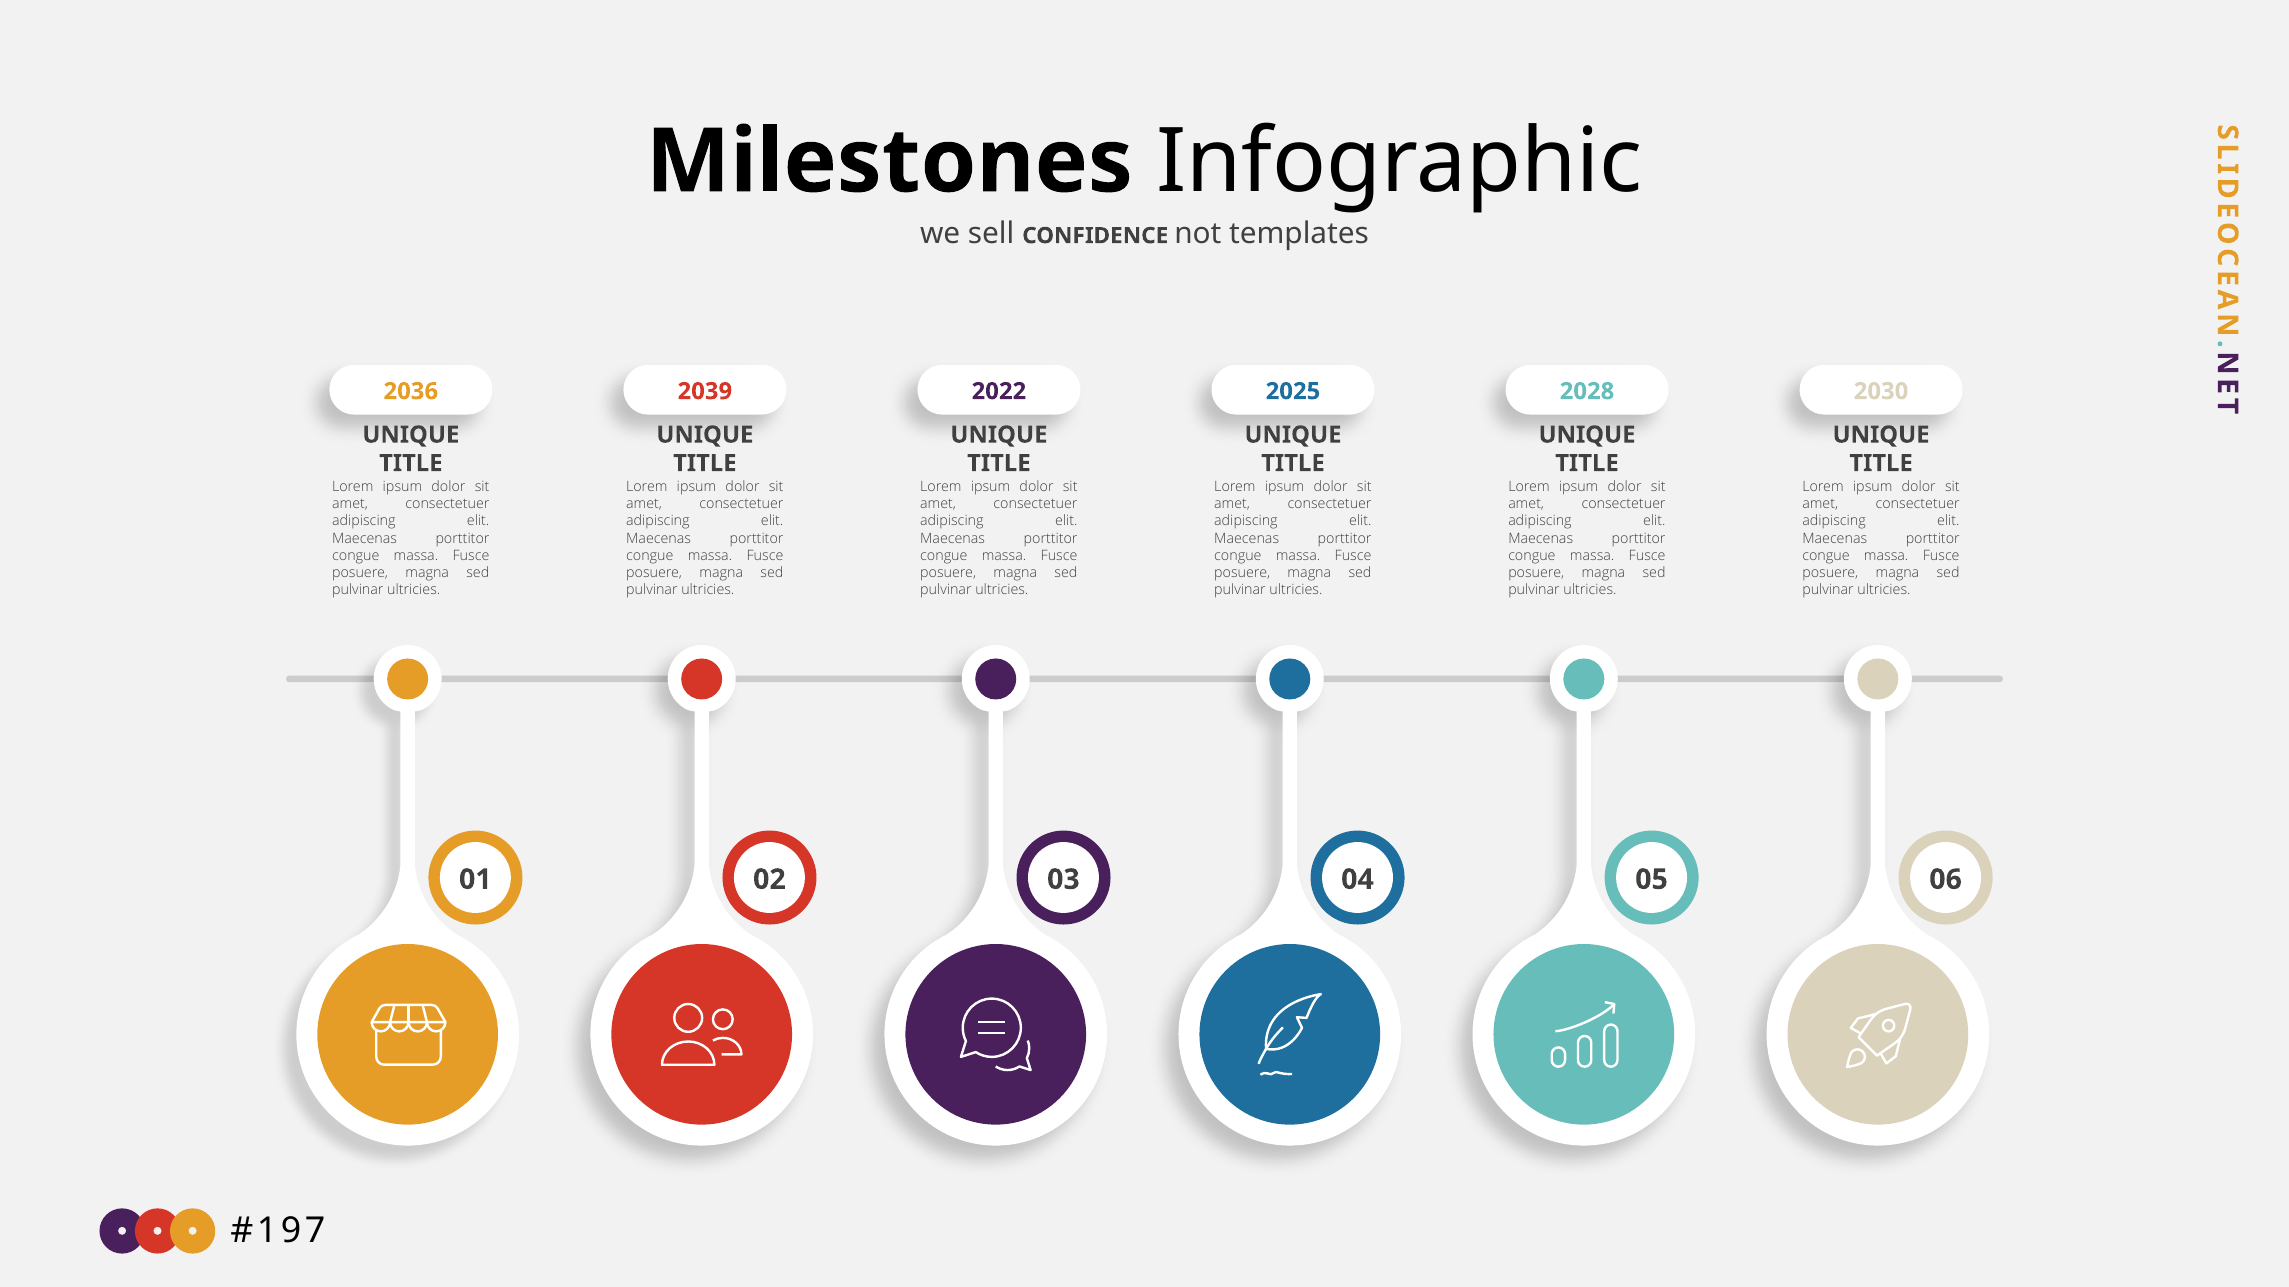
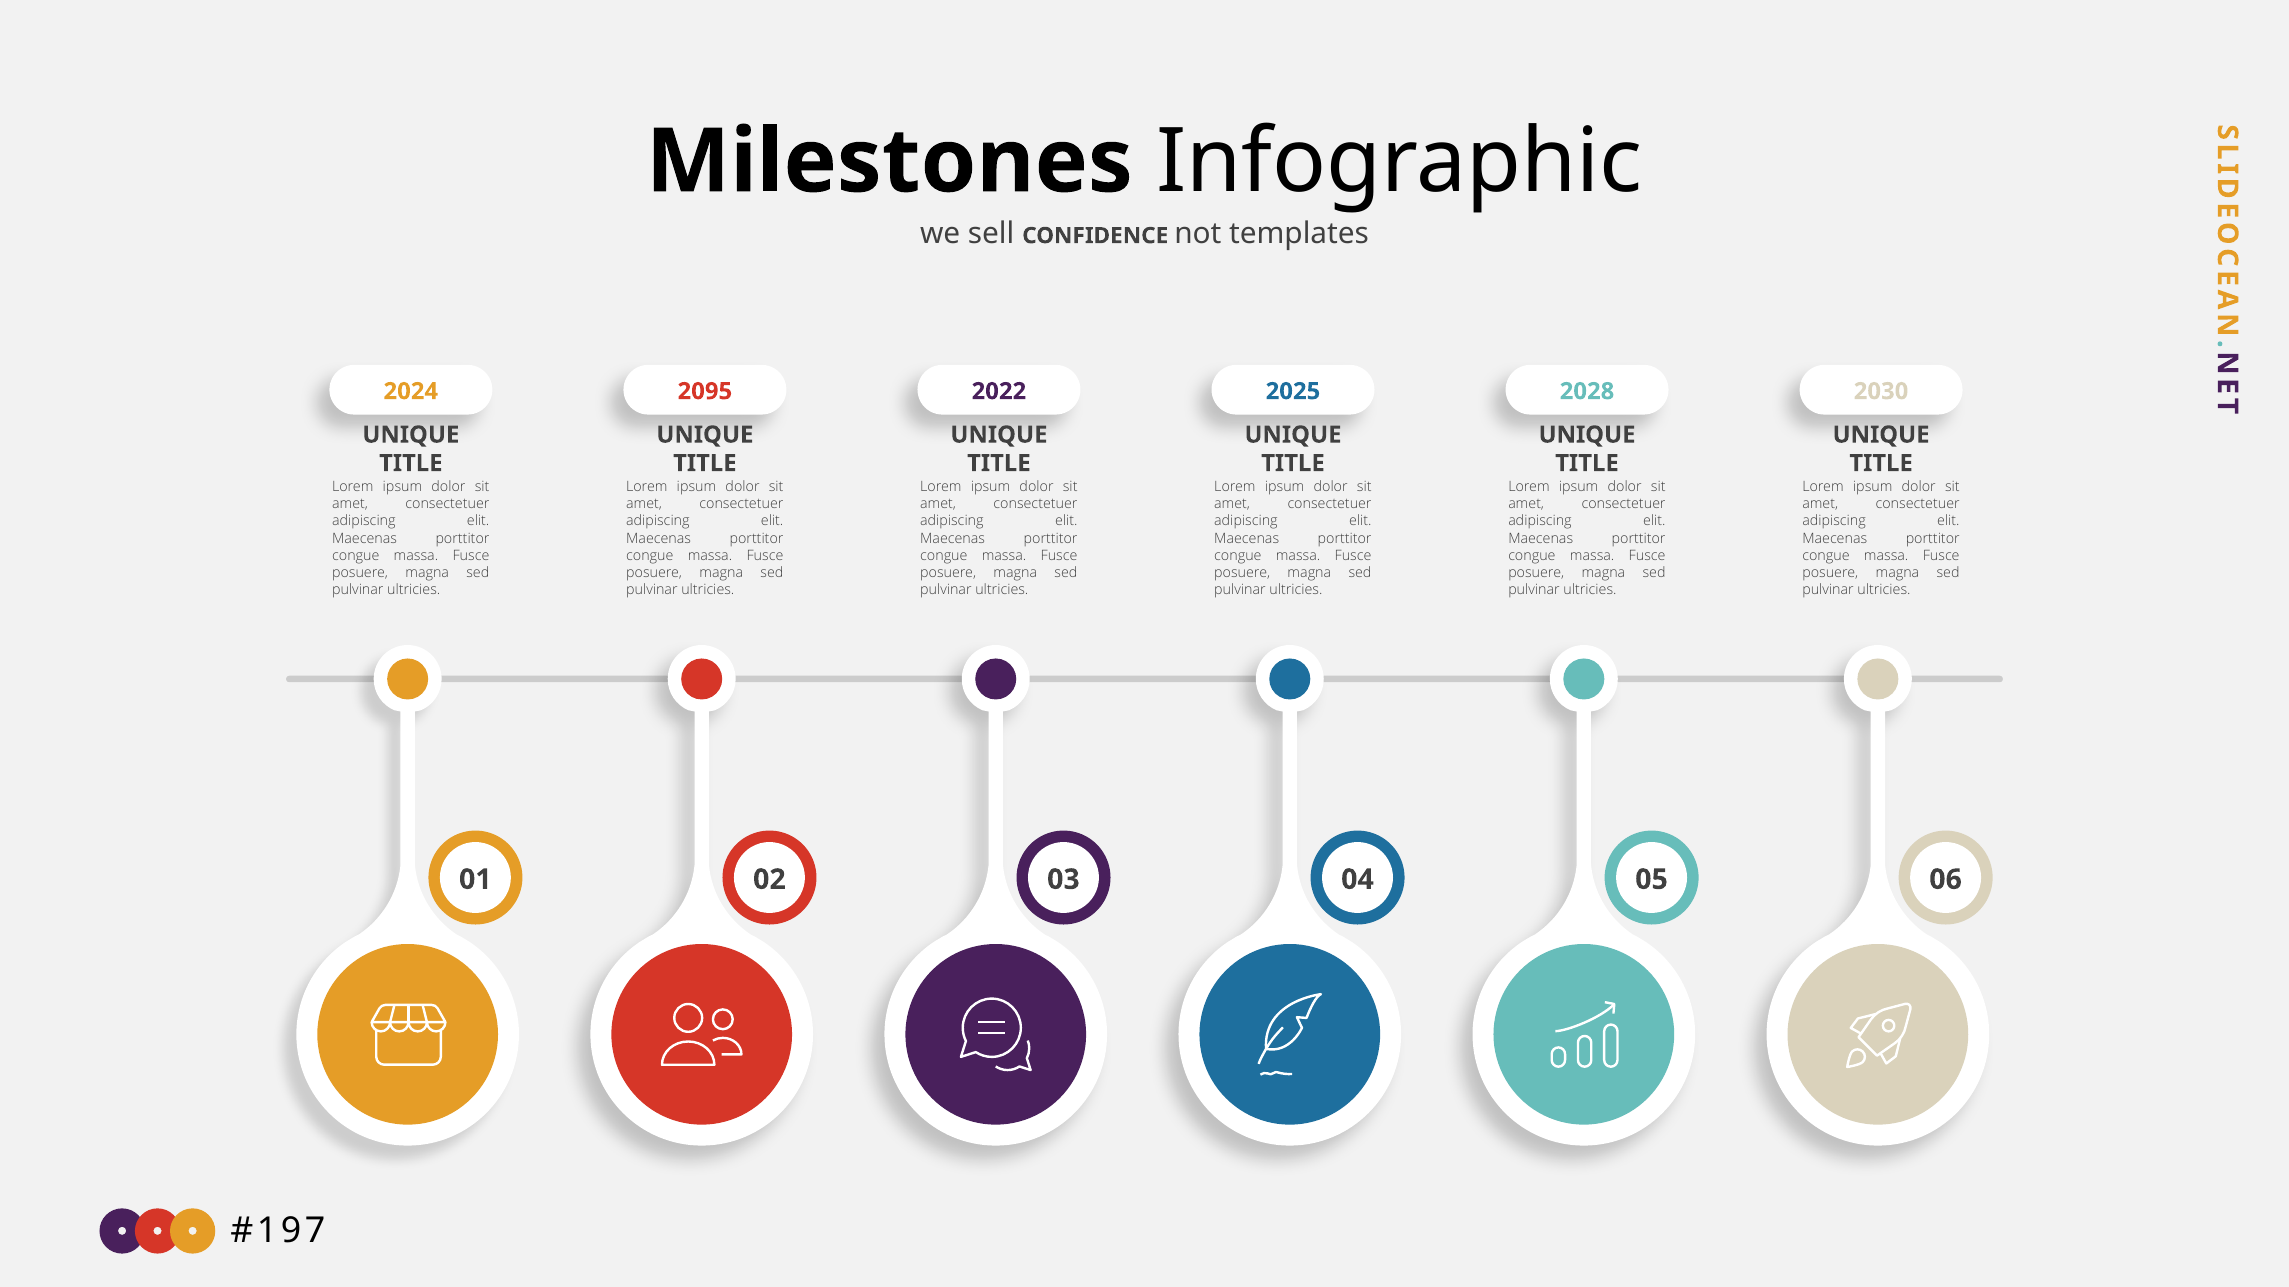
2036: 2036 -> 2024 (411, 392)
2039: 2039 -> 2095 (705, 392)
